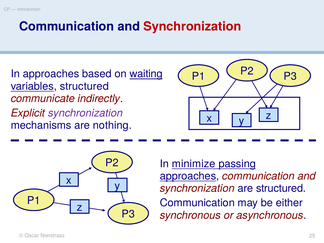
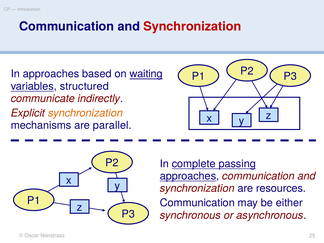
synchronization colour: purple -> orange (85, 113)
nothing: nothing -> parallel (112, 125)
minimize: minimize -> complete (194, 164)
are structured: structured -> resources (281, 188)
